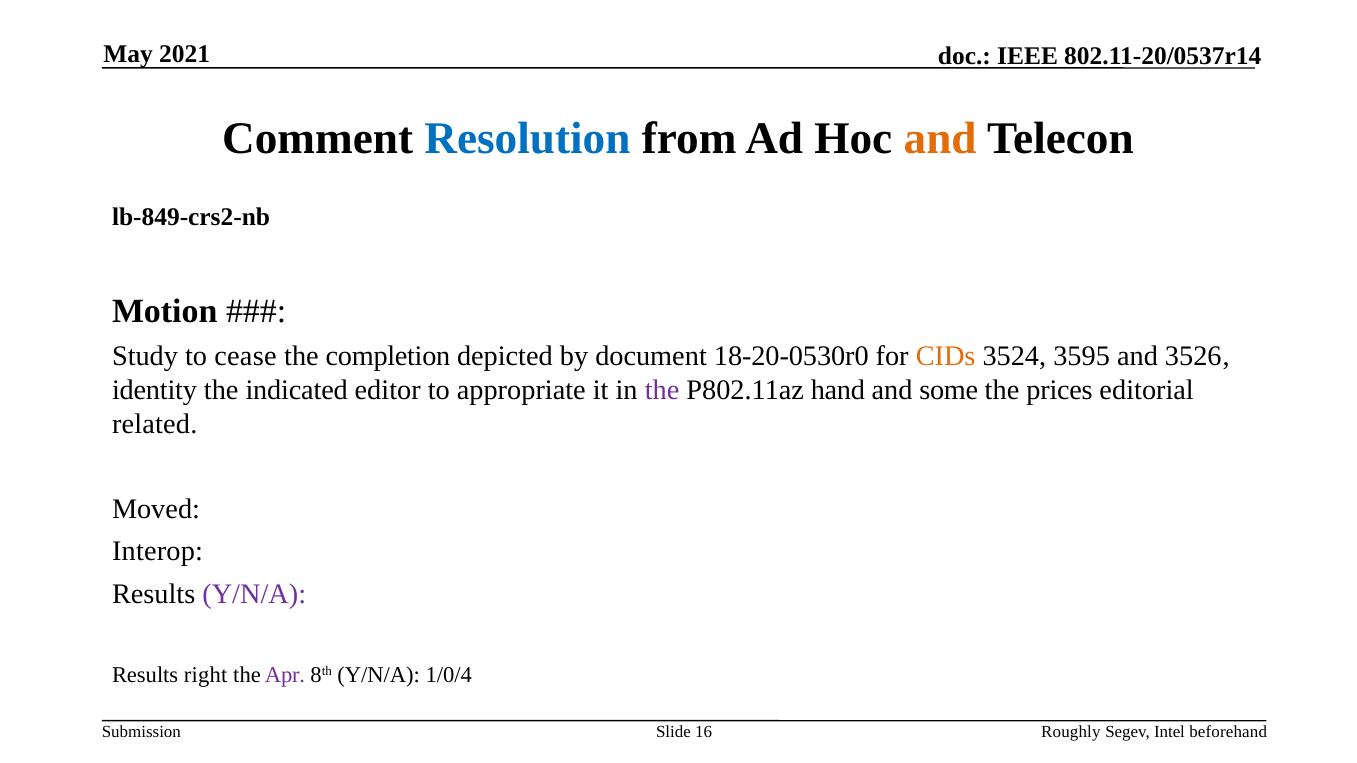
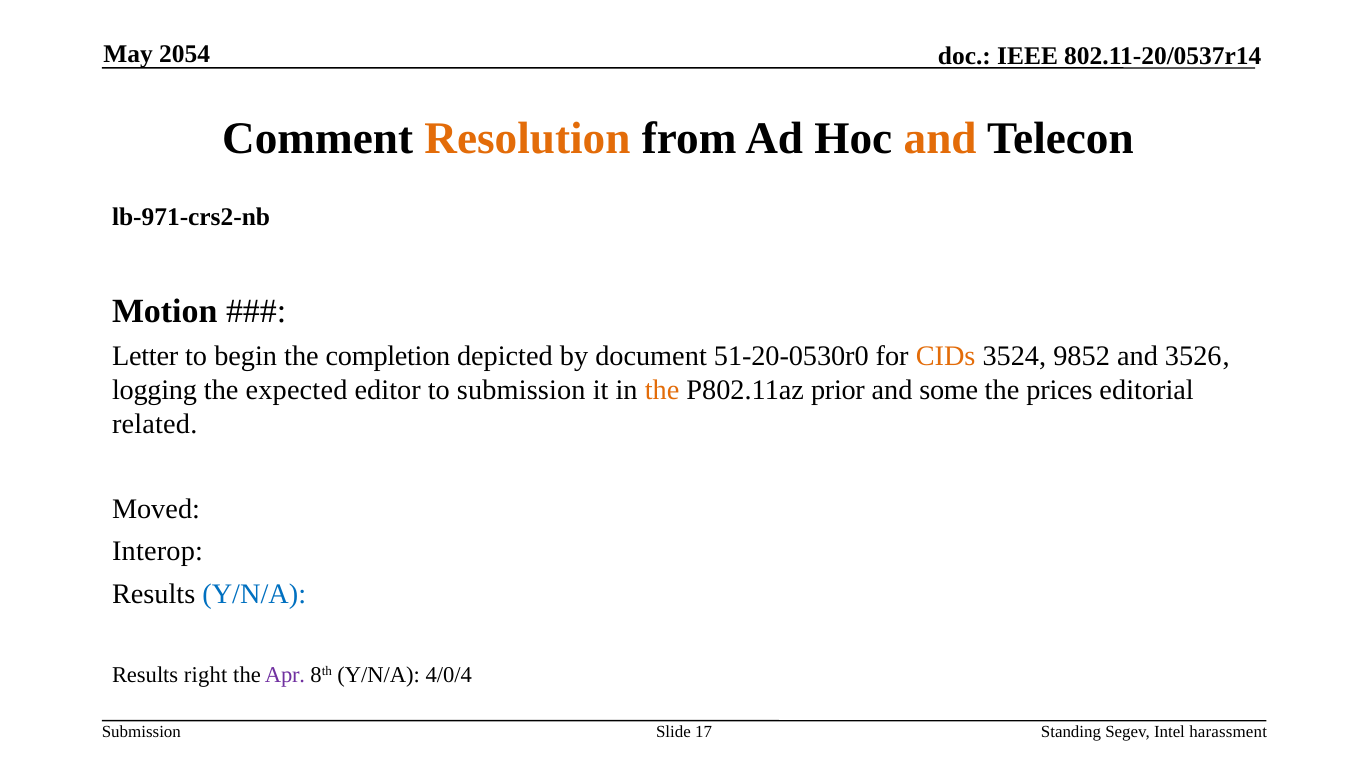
2021: 2021 -> 2054 (185, 54)
Resolution colour: blue -> orange (527, 139)
lb-849-crs2-nb: lb-849-crs2-nb -> lb-971-crs2-nb (191, 217)
Study: Study -> Letter (145, 356)
cease: cease -> begin (246, 356)
18-20-0530r0: 18-20-0530r0 -> 51-20-0530r0 (791, 356)
3595: 3595 -> 9852 (1082, 356)
identity: identity -> logging (155, 390)
indicated: indicated -> expected (296, 390)
to appropriate: appropriate -> submission (521, 390)
the colour: purple -> orange (662, 390)
hand: hand -> prior (838, 390)
Y/N/A colour: purple -> blue (254, 594)
1/0/4: 1/0/4 -> 4/0/4 (449, 675)
16: 16 -> 17 (704, 732)
Roughly: Roughly -> Standing (1071, 732)
beforehand: beforehand -> harassment (1228, 732)
